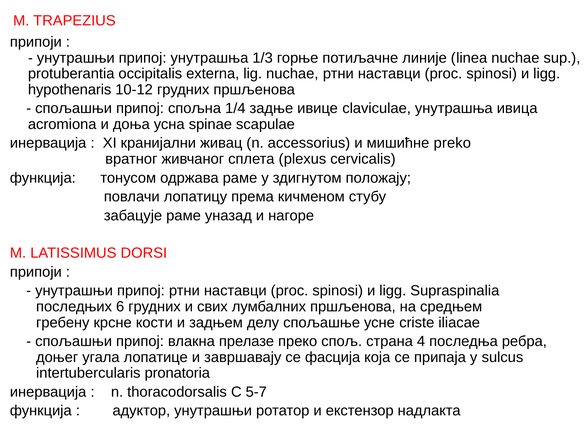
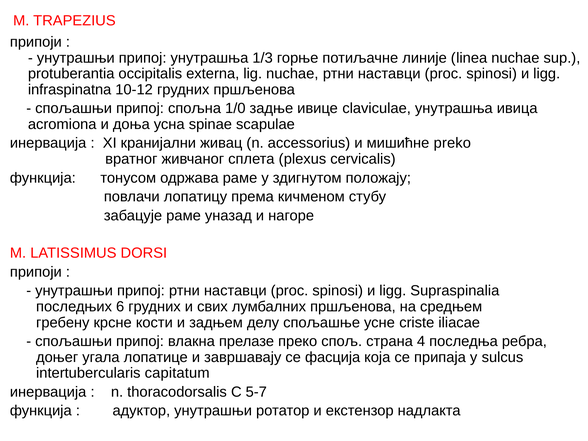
hypothenaris: hypothenaris -> infraspinatna (70, 90)
1/4: 1/4 -> 1/0 (235, 108)
pronatoria: pronatoria -> capitatum (177, 373)
